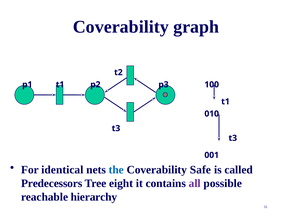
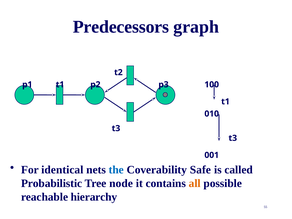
Coverability: Coverability -> Predecessors (121, 27)
Predecessors: Predecessors -> Probabilistic (52, 183)
eight: eight -> node (121, 183)
all colour: purple -> orange (195, 183)
